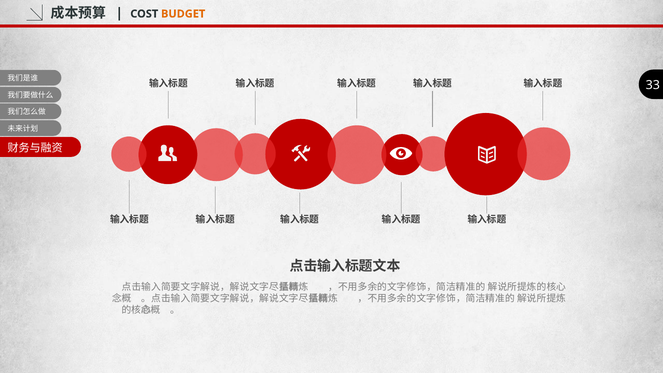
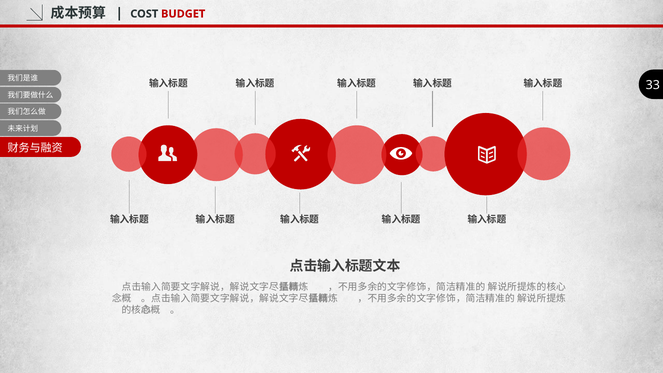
BUDGET colour: orange -> red (183, 14)
